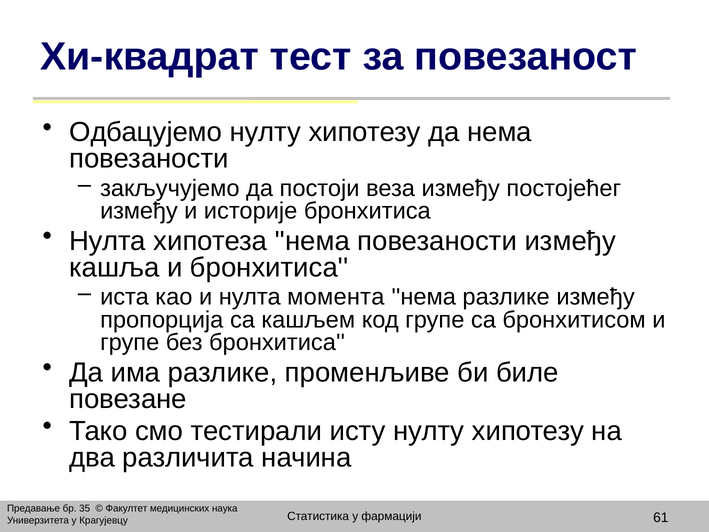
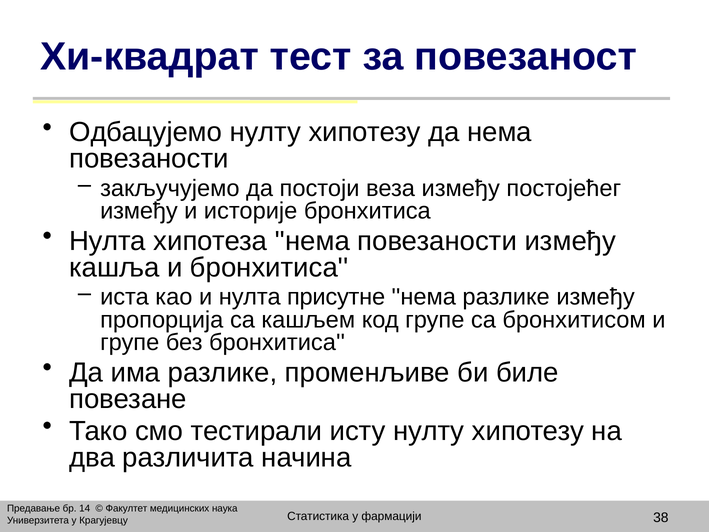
момента: момента -> присутне (336, 297)
35: 35 -> 14 (85, 508)
61: 61 -> 38 (661, 517)
